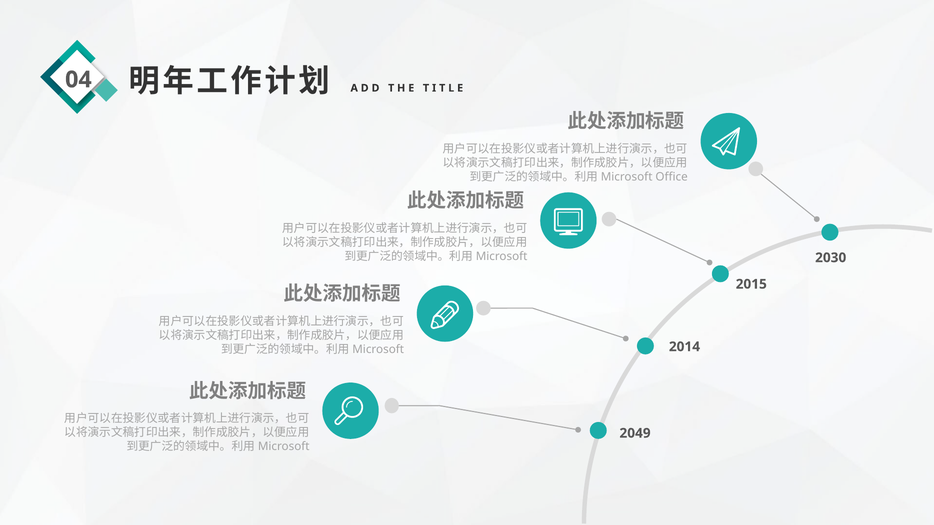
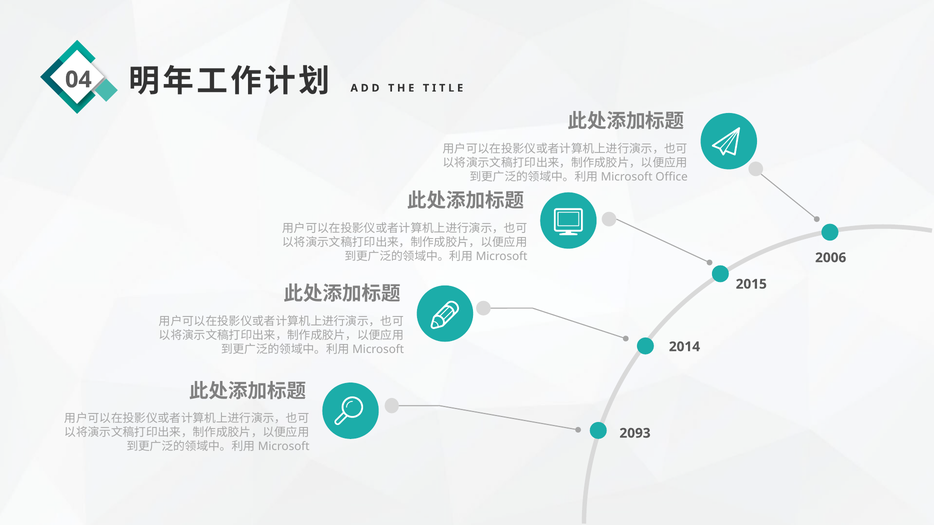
2030: 2030 -> 2006 (831, 258)
2049: 2049 -> 2093 (635, 434)
